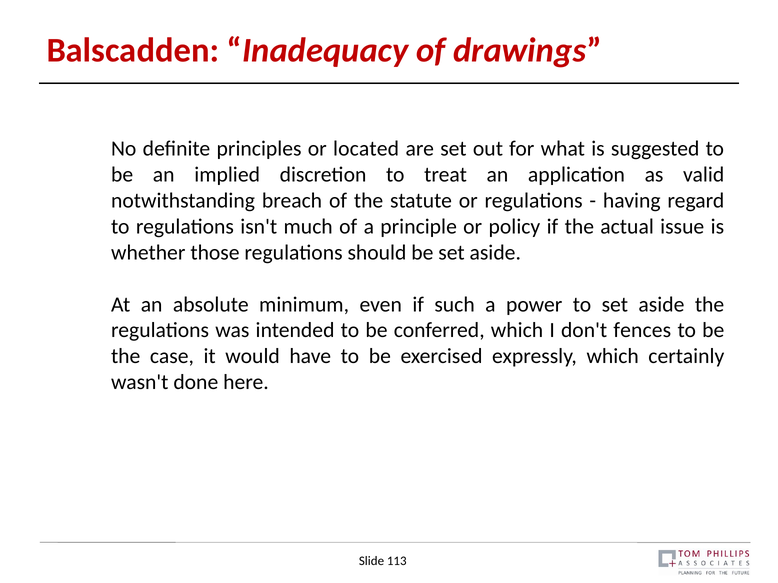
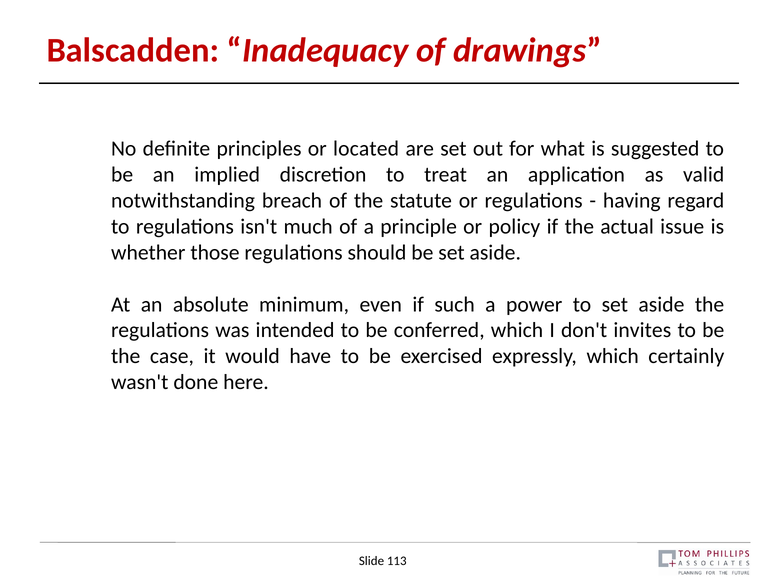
fences: fences -> invites (642, 331)
